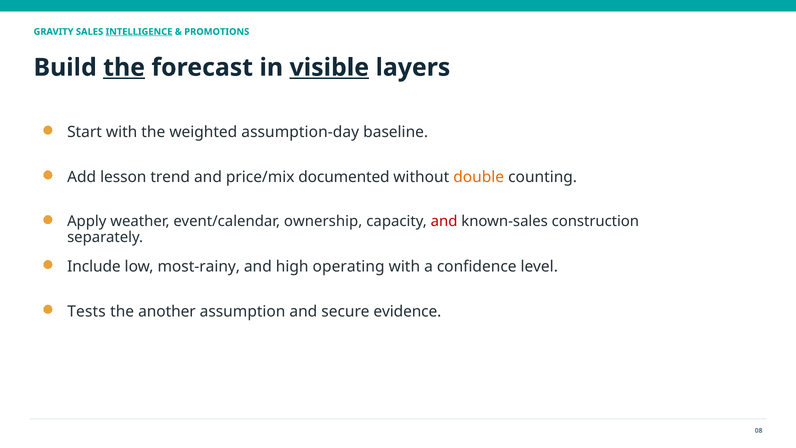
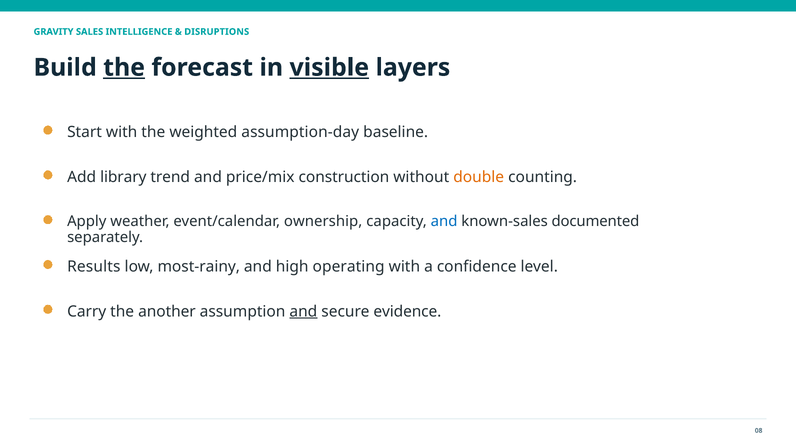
INTELLIGENCE underline: present -> none (139, 32)
PROMOTIONS: PROMOTIONS -> DISRUPTIONS (217, 32)
lesson: lesson -> library (123, 177)
documented: documented -> construction (344, 177)
and colour: red -> blue (444, 221)
construction: construction -> documented (595, 221)
Include: Include -> Results (94, 266)
Tests: Tests -> Carry (87, 311)
and underline: none -> present (303, 311)
